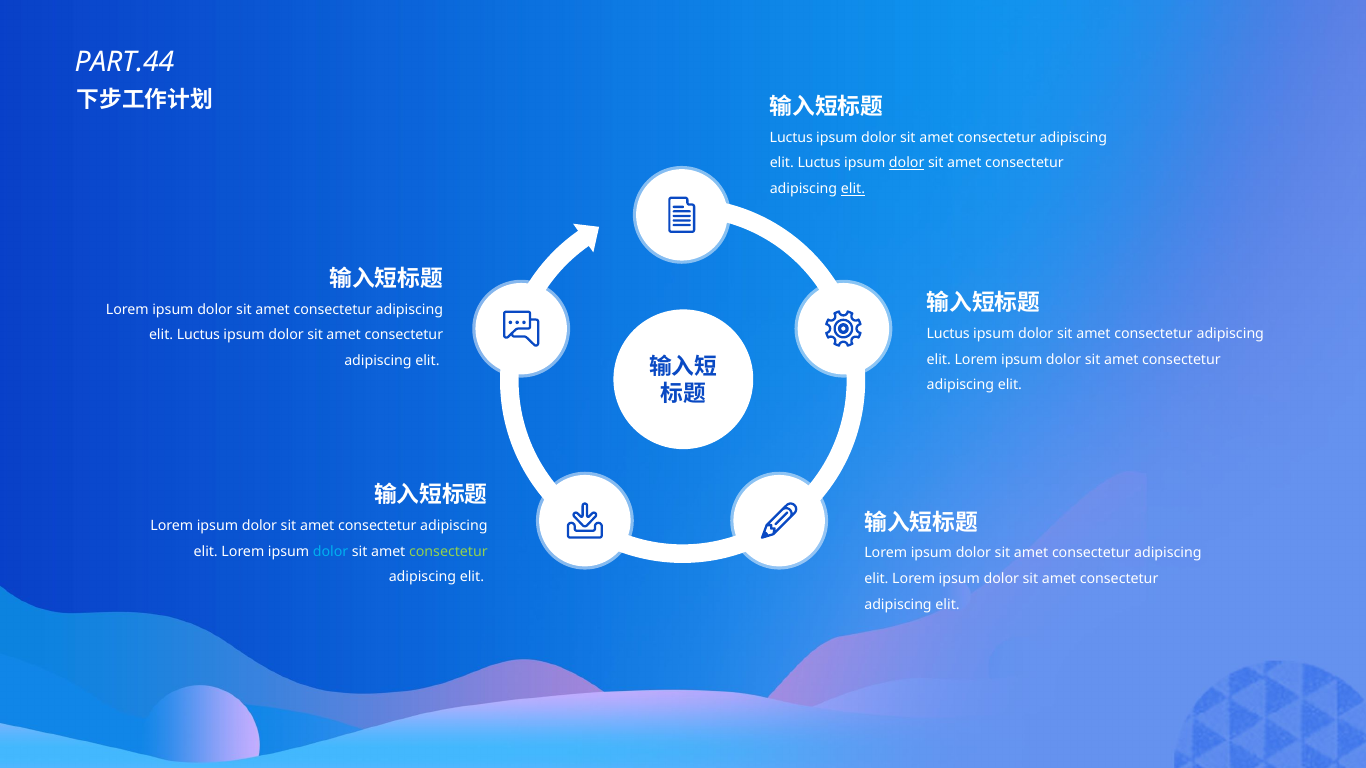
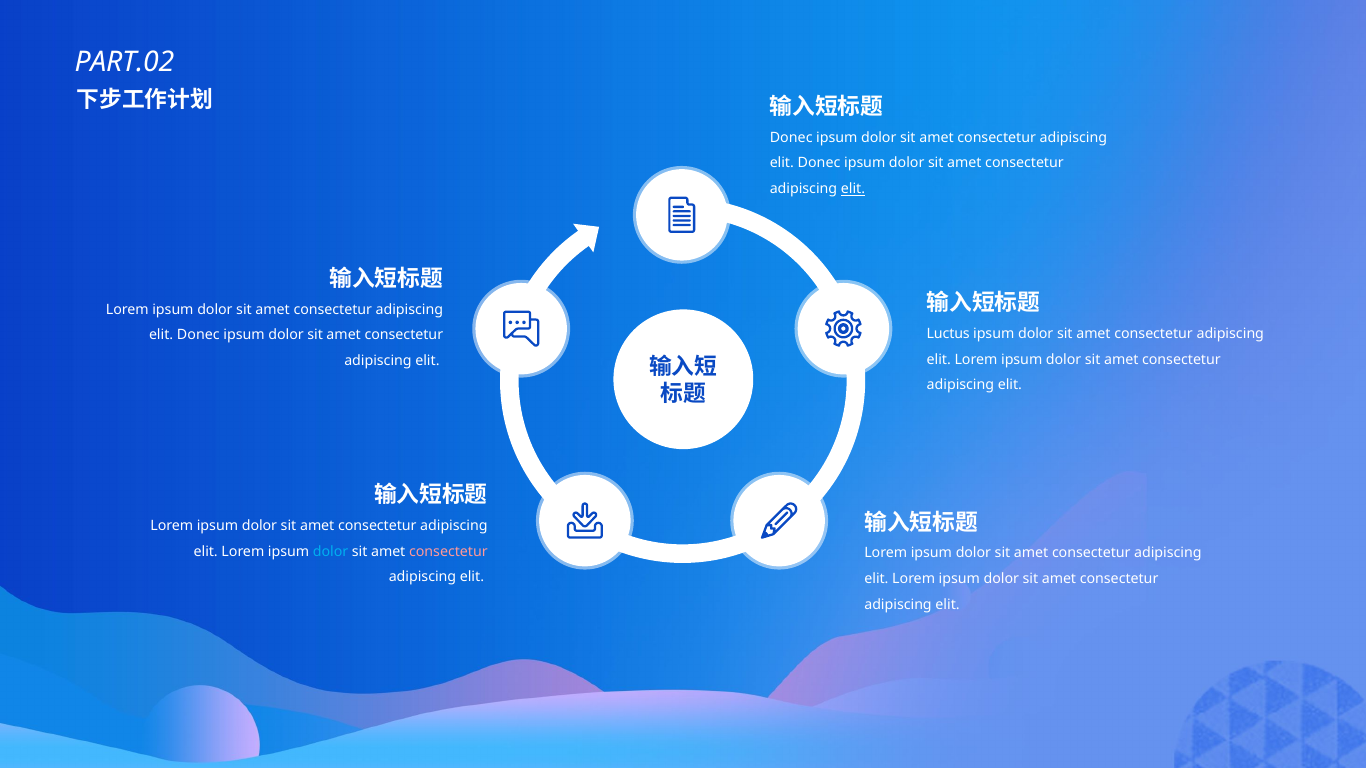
PART.44: PART.44 -> PART.02 (124, 62)
Luctus: Luctus -> Donec (791, 138)
Luctus: Luctus -> Donec (819, 163)
dolor underline: present -> none (907, 163)
Luctus: Luctus -> Donec (198, 335)
consectetur colour: light green -> pink (448, 552)
